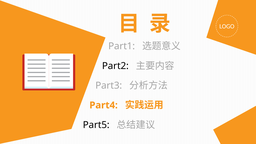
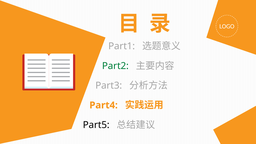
Part2 colour: black -> green (115, 66)
